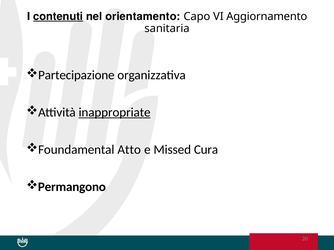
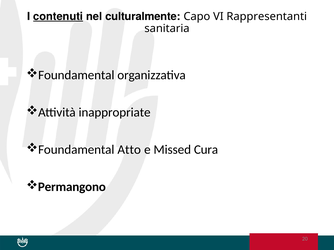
orientamento: orientamento -> culturalmente (143, 16)
Aggiornamento: Aggiornamento -> Rappresentanti (267, 16)
Partecipazione: Partecipazione -> Foundamental (76, 75)
inappropriate underline: present -> none (115, 113)
